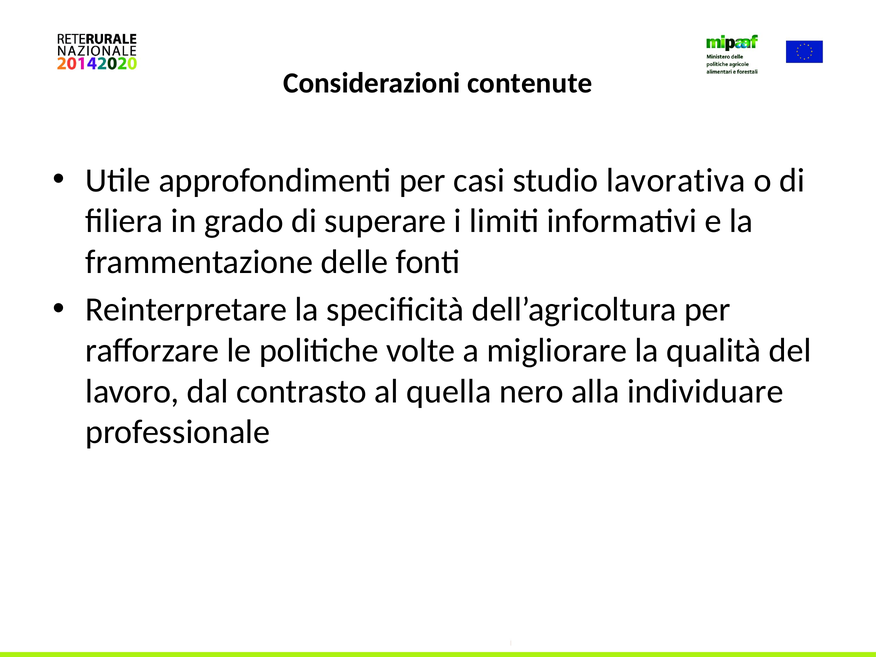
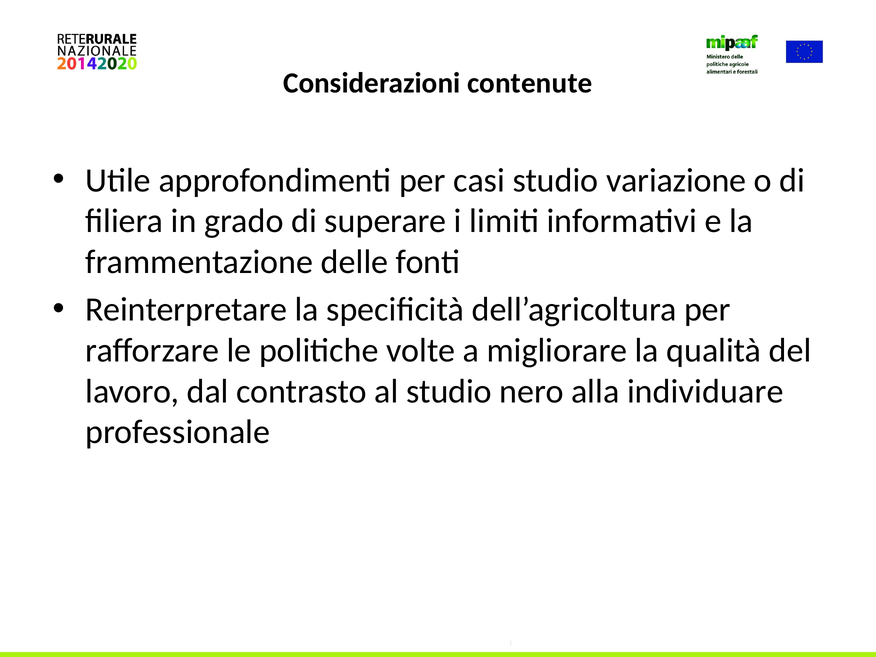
lavorativa: lavorativa -> variazione (676, 180)
al quella: quella -> studio (449, 391)
